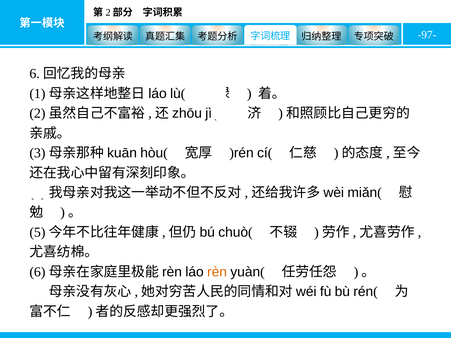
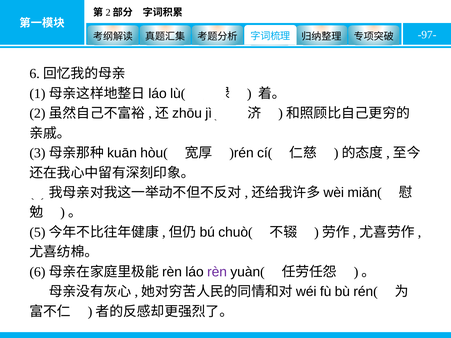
rèn colour: orange -> purple (217, 272)
